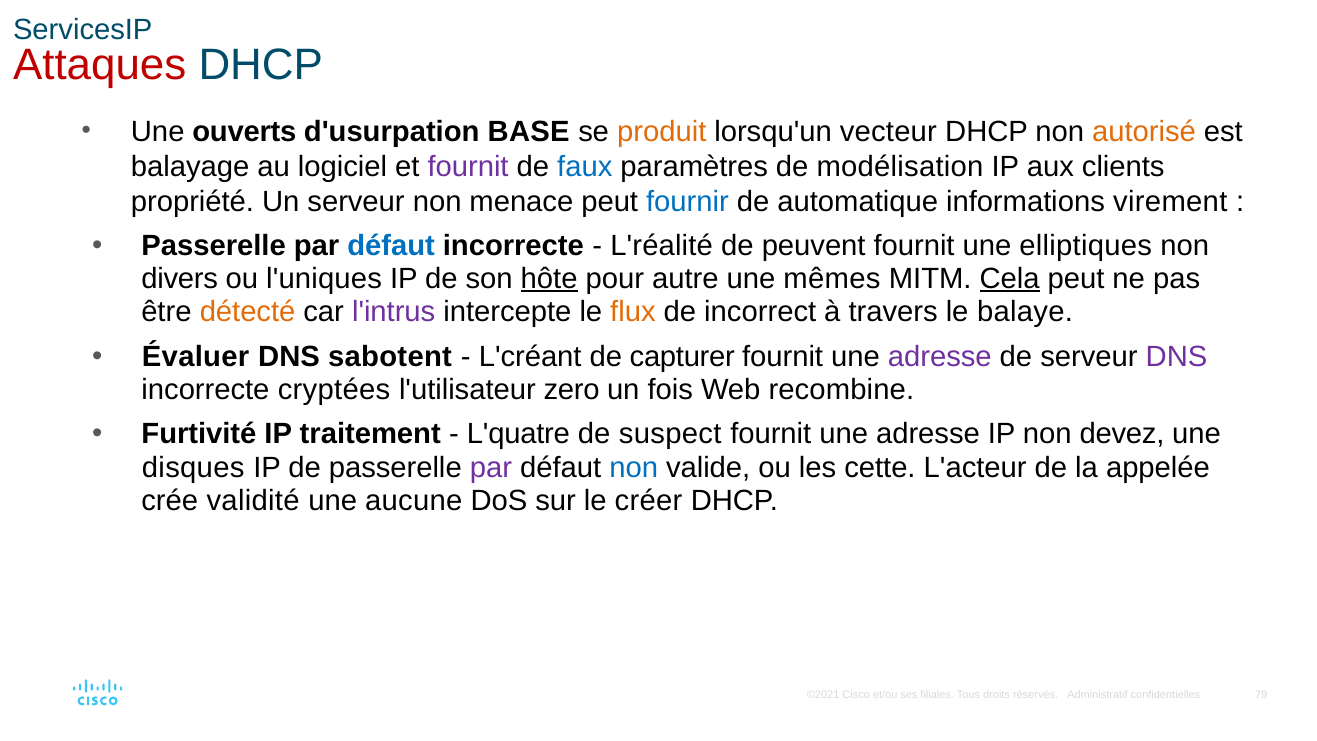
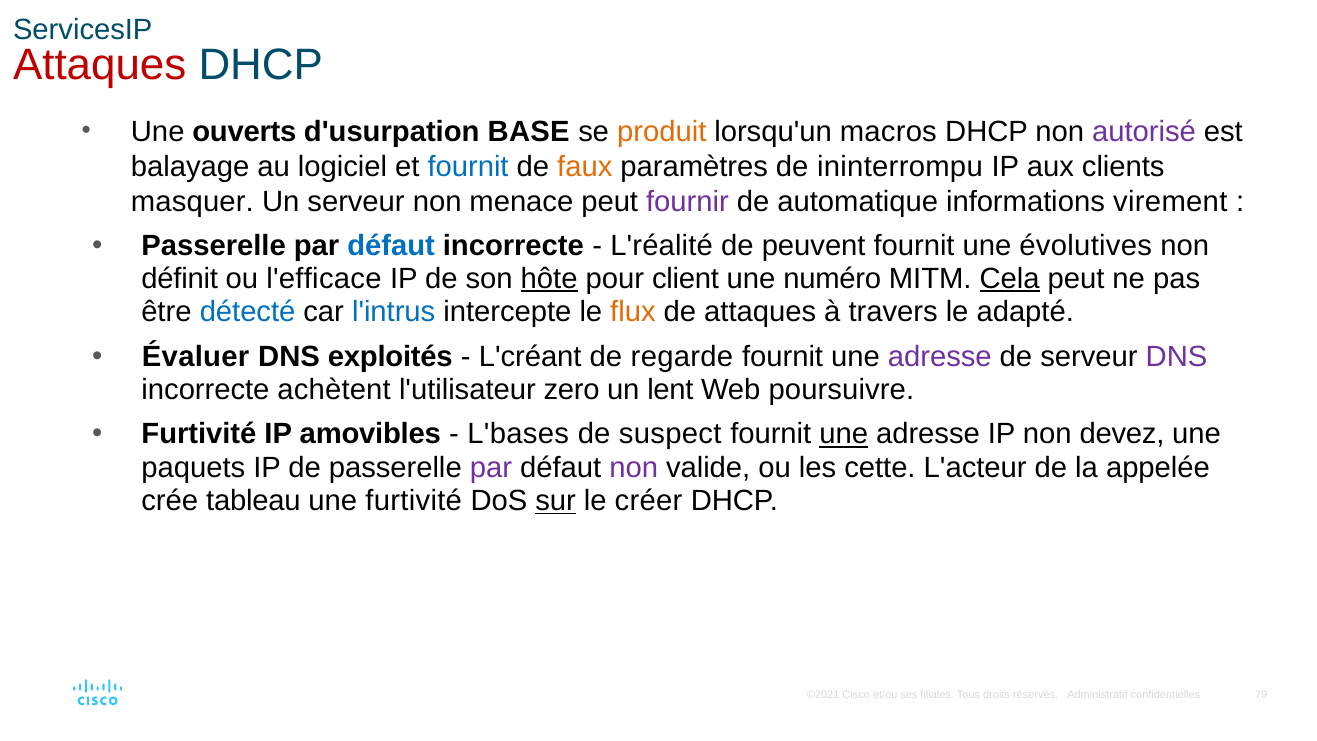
vecteur: vecteur -> macros (888, 132)
autorisé colour: orange -> purple (1144, 132)
fournit colour: purple -> blue (468, 167)
faux colour: blue -> orange (585, 167)
modélisation: modélisation -> ininterrompu (900, 167)
propriété: propriété -> masquer (192, 202)
fournir colour: blue -> purple (687, 202)
elliptiques: elliptiques -> évolutives (1086, 245)
divers: divers -> définit (180, 279)
l'uniques: l'uniques -> l'efficace (324, 279)
autre: autre -> client (685, 279)
mêmes: mêmes -> numéro (832, 279)
détecté colour: orange -> blue (248, 312)
l'intrus colour: purple -> blue (394, 312)
de incorrect: incorrect -> attaques (760, 312)
balaye: balaye -> adapté (1025, 312)
sabotent: sabotent -> exploités (390, 356)
capturer: capturer -> regarde (682, 356)
cryptées: cryptées -> achètent (334, 390)
fois: fois -> lent (670, 390)
recombine: recombine -> poursuivre (841, 390)
traitement: traitement -> amovibles (370, 434)
L'quatre: L'quatre -> L'bases (518, 434)
une underline: none -> present (844, 434)
disques: disques -> paquets (193, 467)
non colour: blue -> purple (634, 467)
validité: validité -> tableau (253, 501)
une aucune: aucune -> furtivité (414, 501)
sur underline: none -> present (556, 501)
